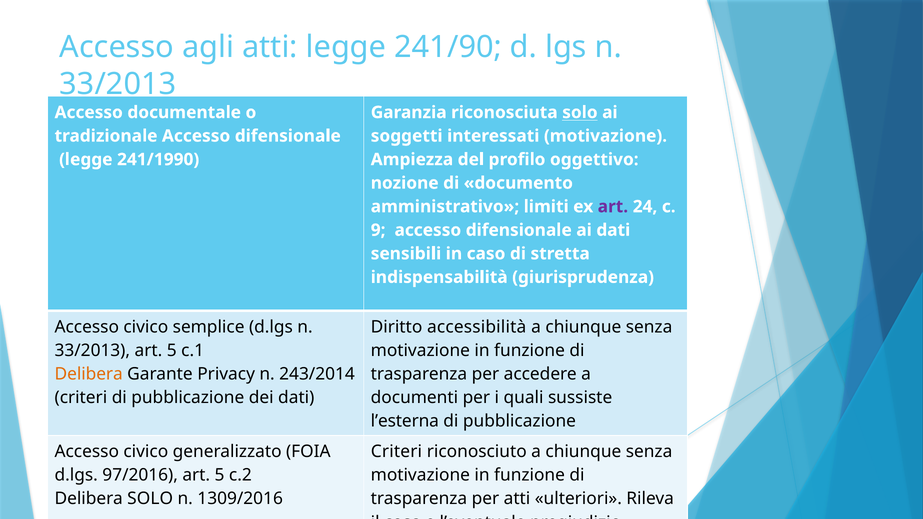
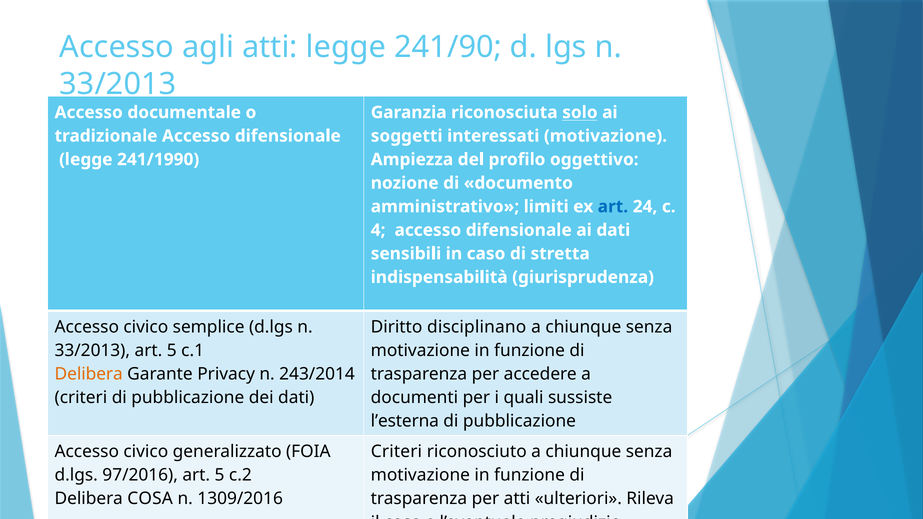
art colour: purple -> blue (613, 207)
9: 9 -> 4 (378, 230)
accessibilità: accessibilità -> disciplinano (477, 327)
Delibera SOLO: SOLO -> COSA (150, 499)
